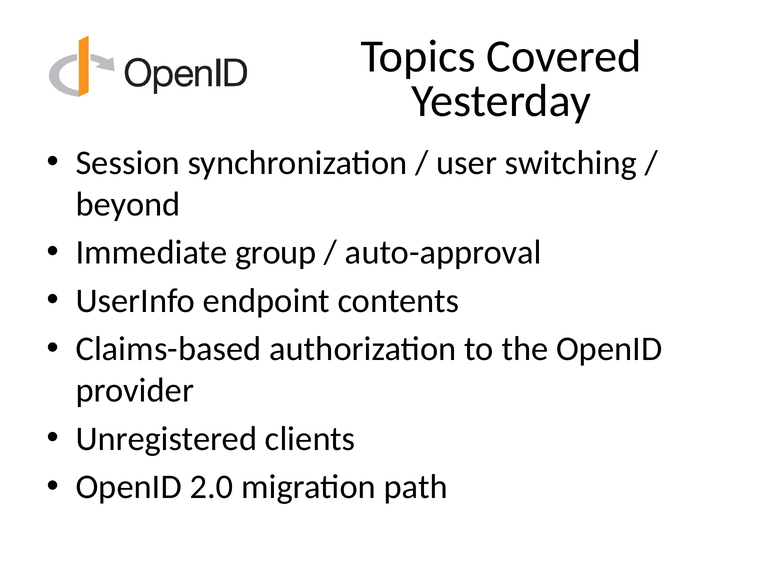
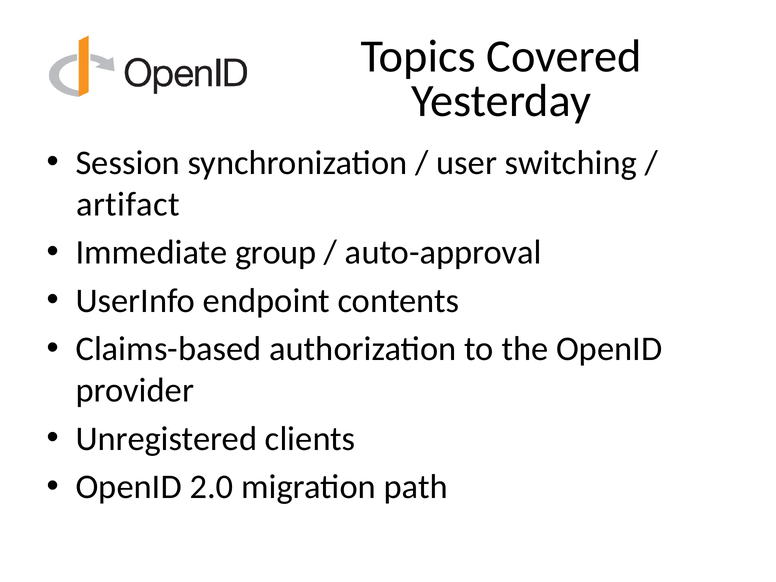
beyond: beyond -> artifact (128, 204)
